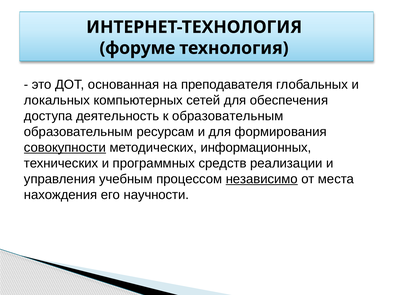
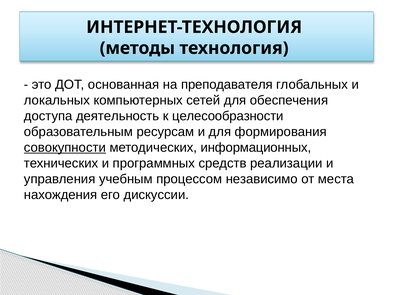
форуме: форуме -> методы (137, 48)
к образовательным: образовательным -> целесообразности (228, 116)
независимо underline: present -> none (262, 179)
научности: научности -> дискуссии (156, 195)
